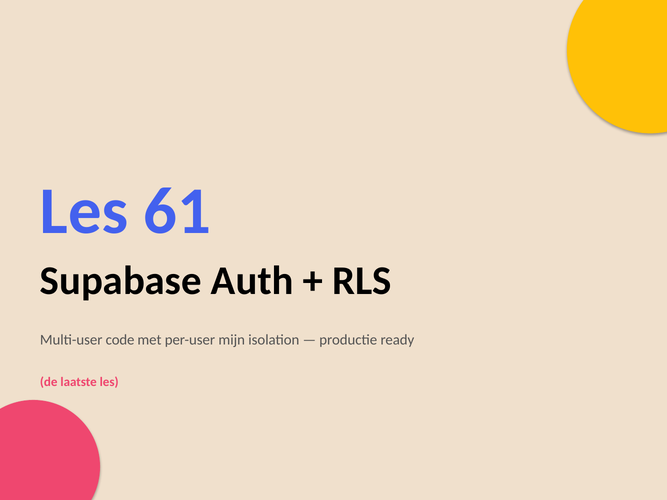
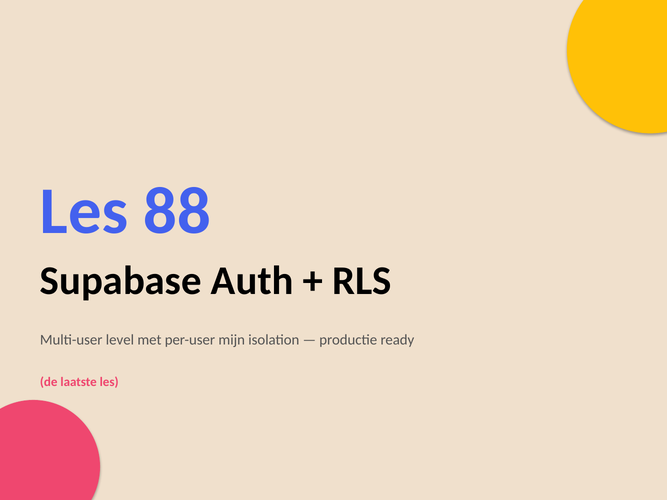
61: 61 -> 88 (177, 211)
code: code -> level (120, 340)
